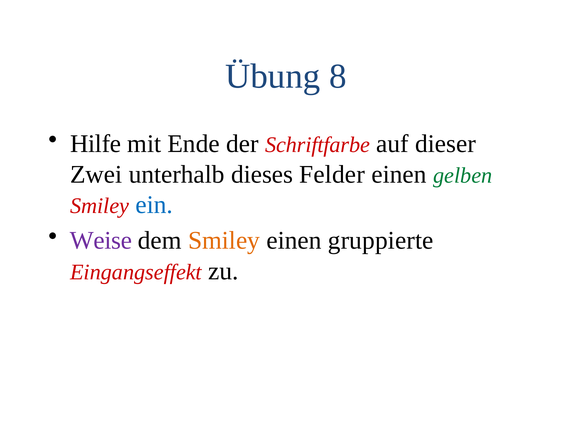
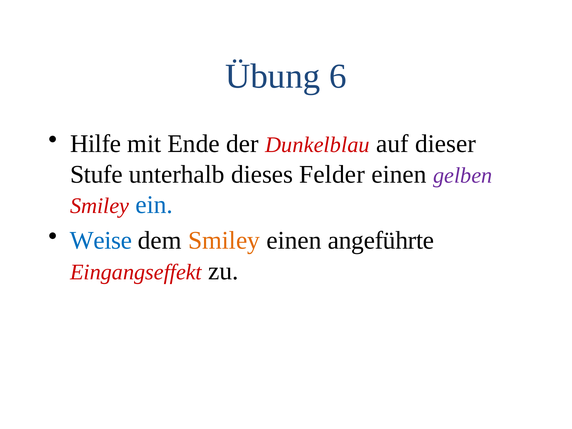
8: 8 -> 6 (338, 76)
Schriftfarbe: Schriftfarbe -> Dunkelblau (317, 145)
Zwei: Zwei -> Stufe (96, 174)
gelben colour: green -> purple (463, 175)
Weise colour: purple -> blue (101, 240)
gruppierte: gruppierte -> angeführte (381, 240)
